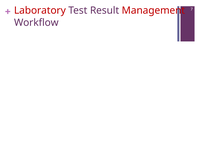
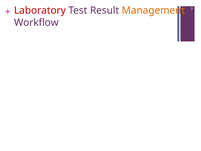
Management colour: red -> orange (153, 10)
